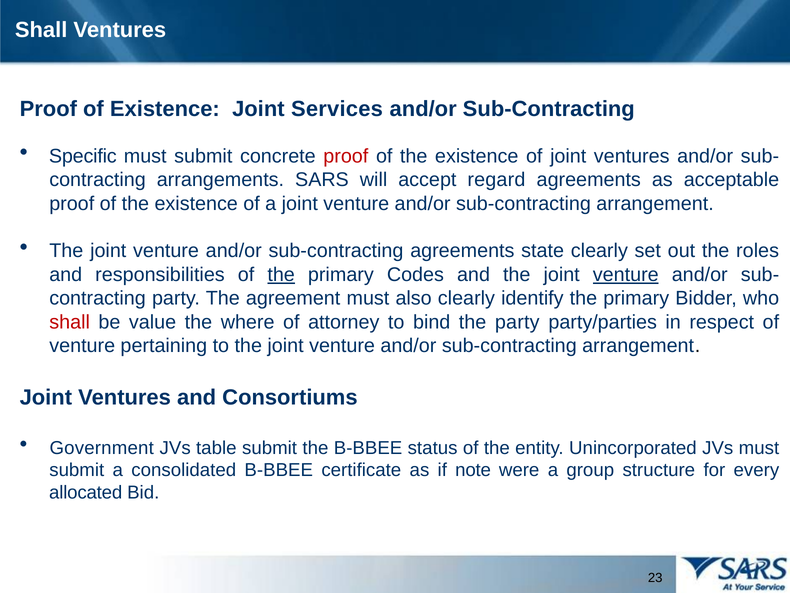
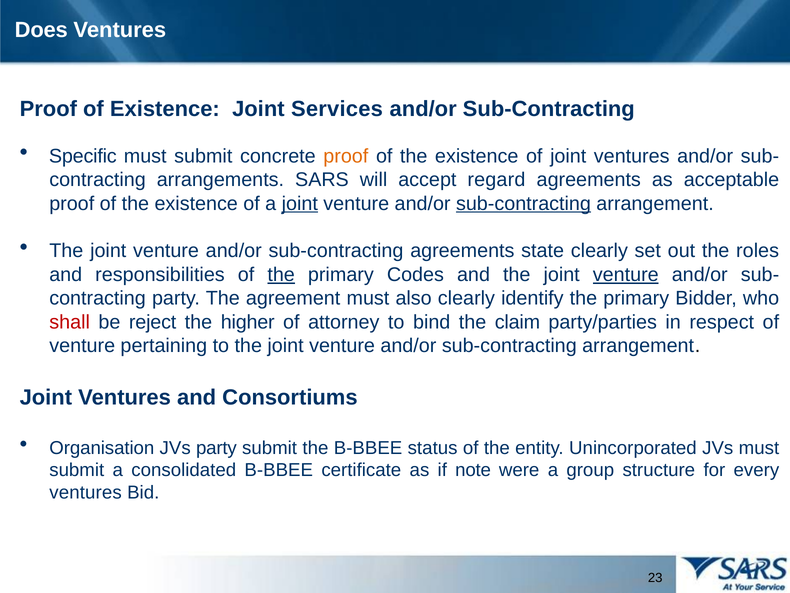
Shall: Shall -> Does (41, 30)
proof colour: red -> orange (346, 156)
joint underline: none -> present (300, 203)
sub-contracting underline: none -> present (523, 203)
value: value -> reject (153, 322)
where: where -> higher (248, 322)
the party: party -> claim (517, 322)
Government: Government -> Organisation (102, 448)
JVs table: table -> party (216, 448)
allocated: allocated -> ventures (86, 492)
